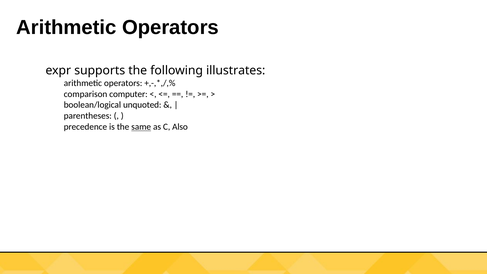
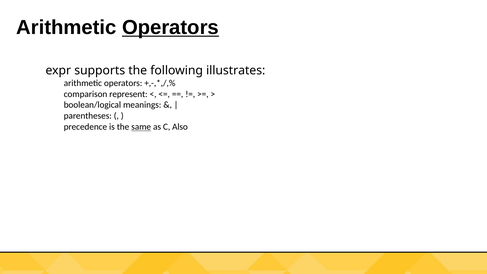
Operators underline: none -> present (170, 27)
computer: computer -> represent (128, 94)
unquoted: unquoted -> meanings (142, 105)
